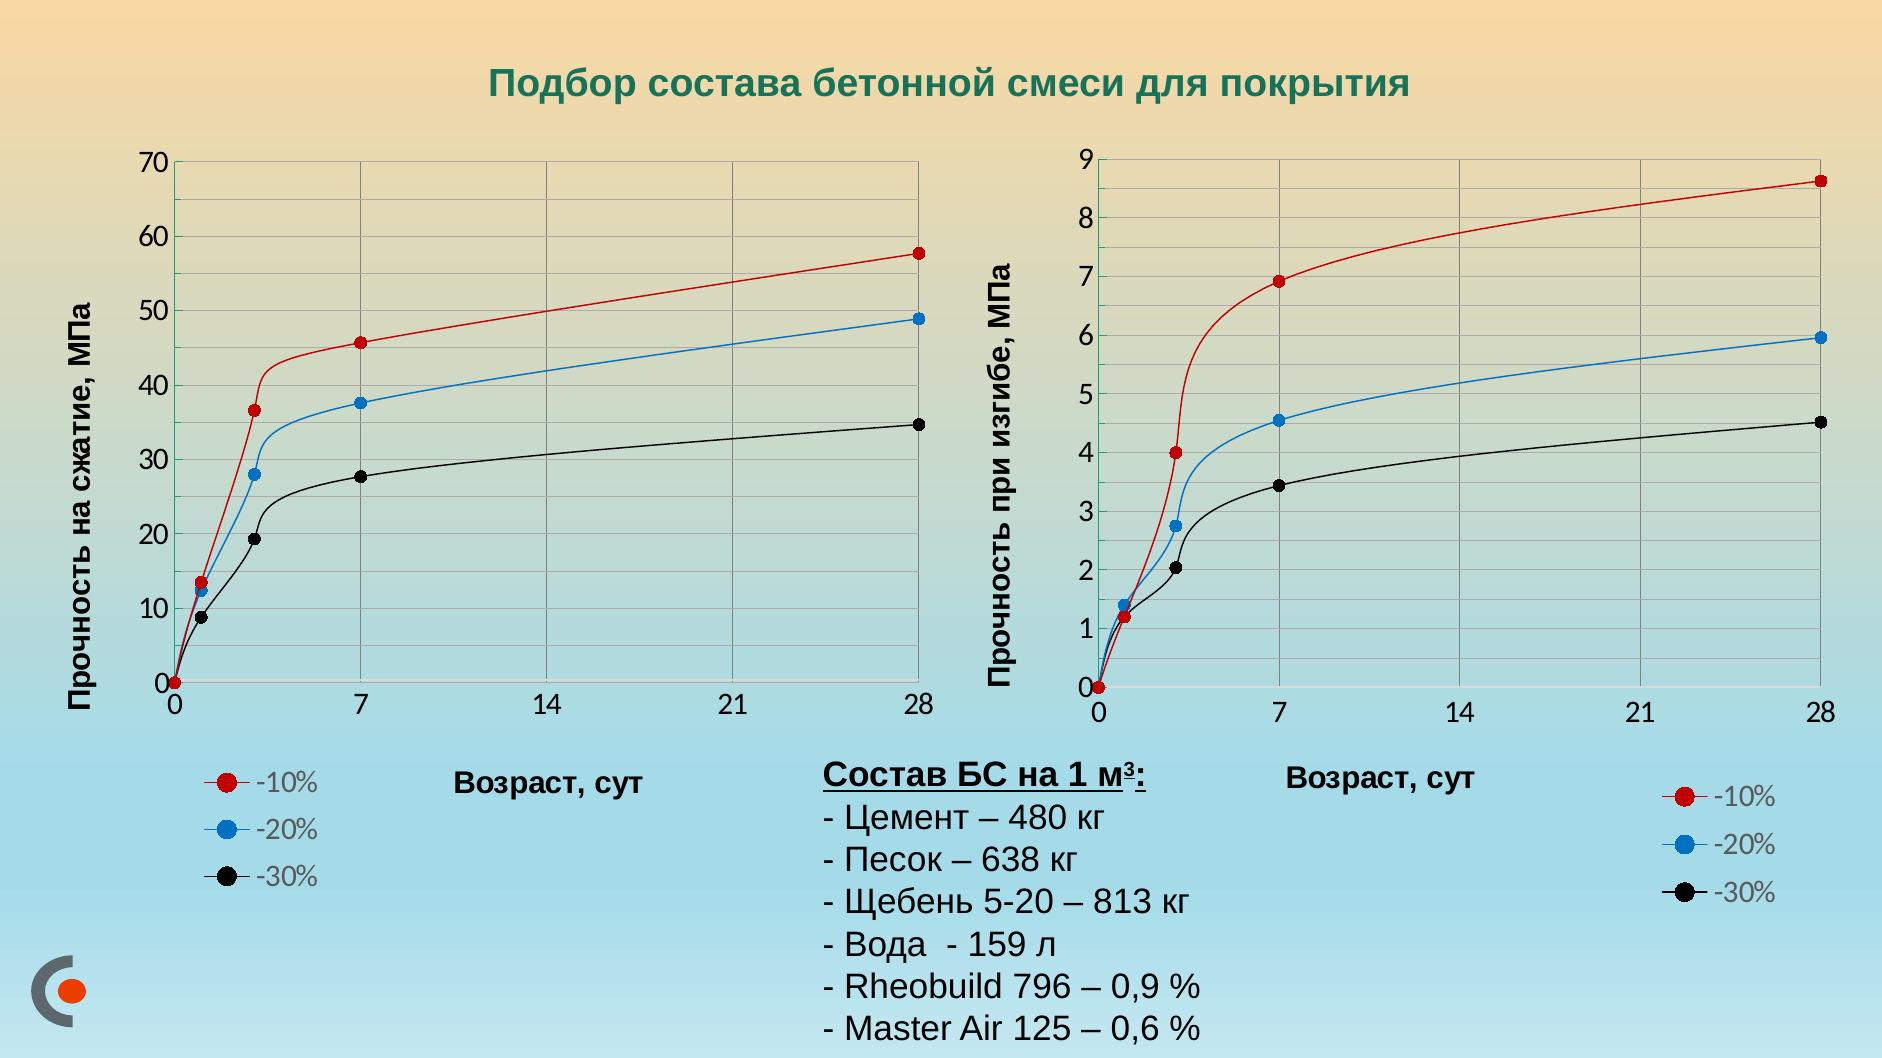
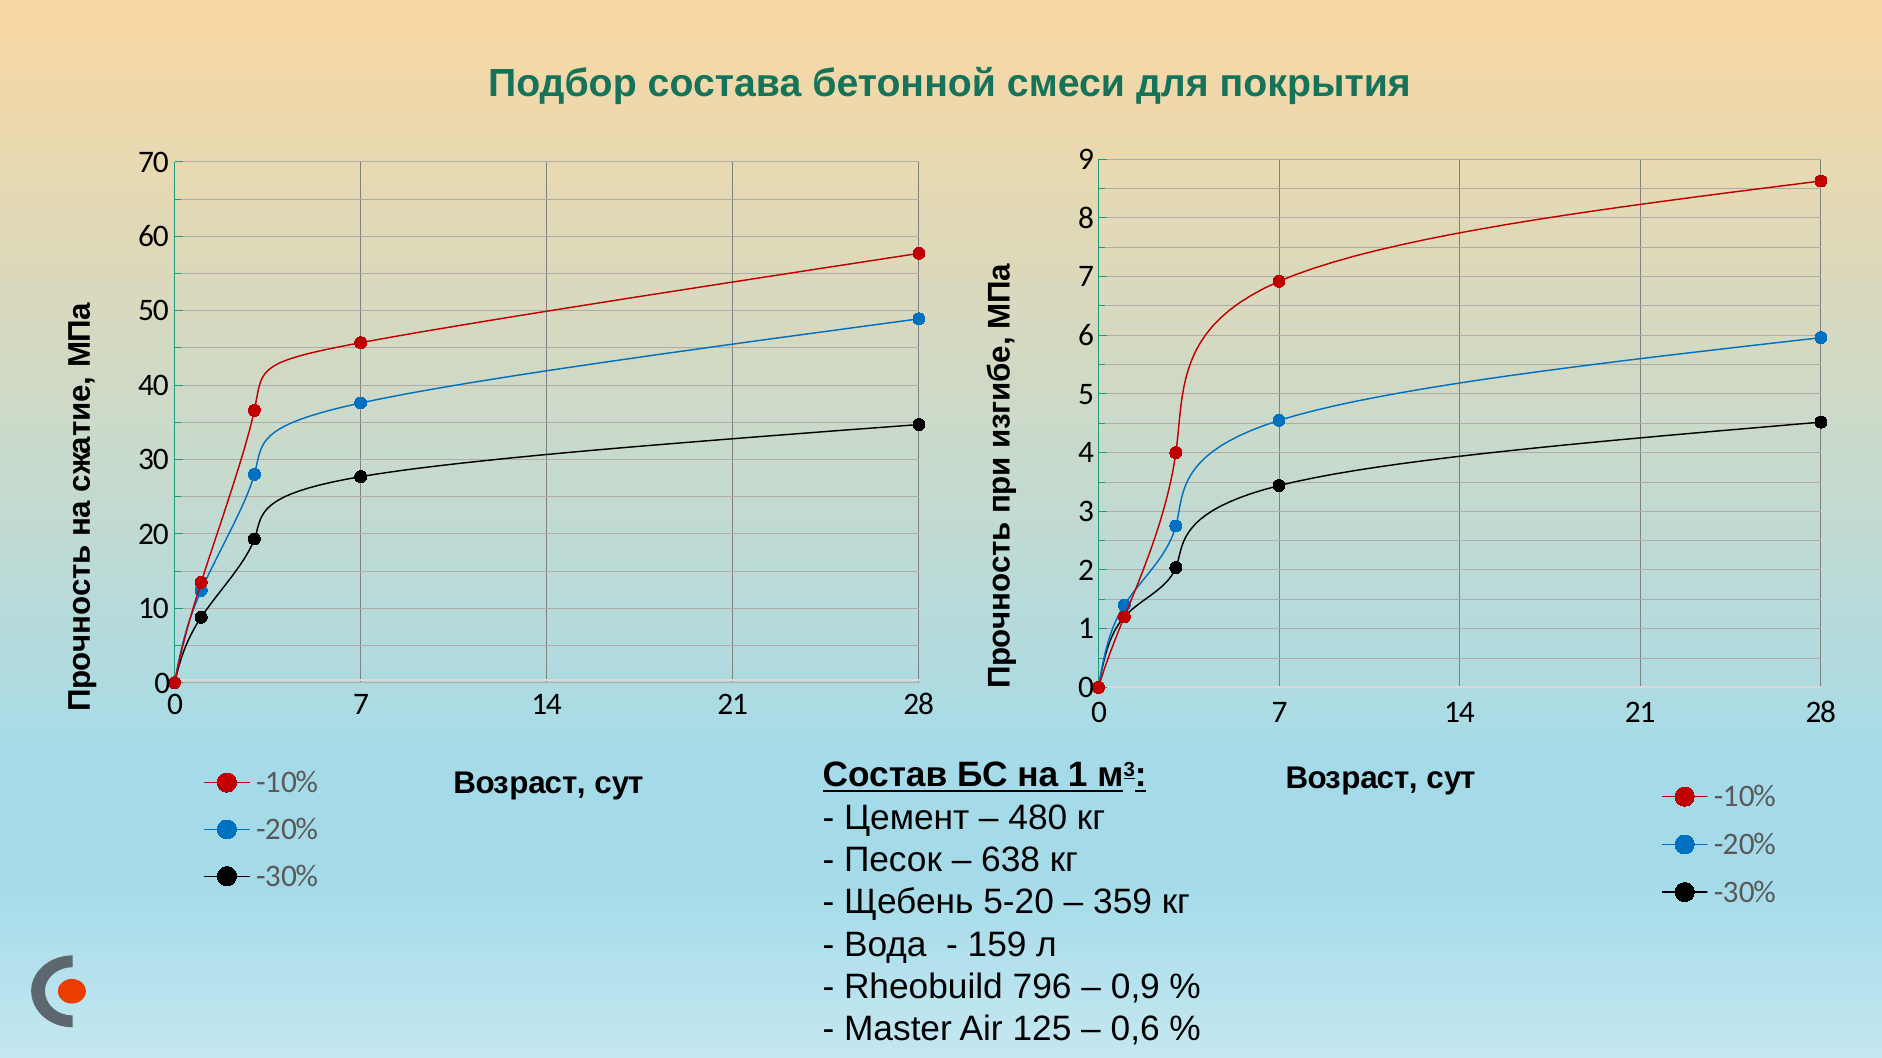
813: 813 -> 359 (1123, 903)
